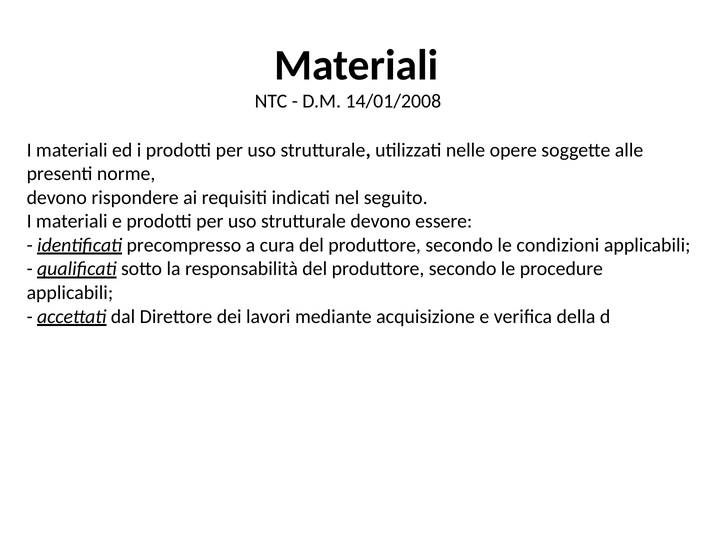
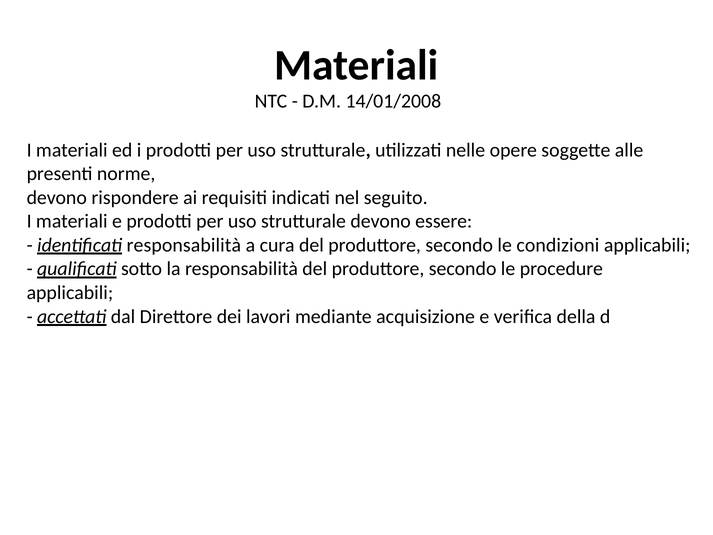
identificati precompresso: precompresso -> responsabilità (184, 245)
